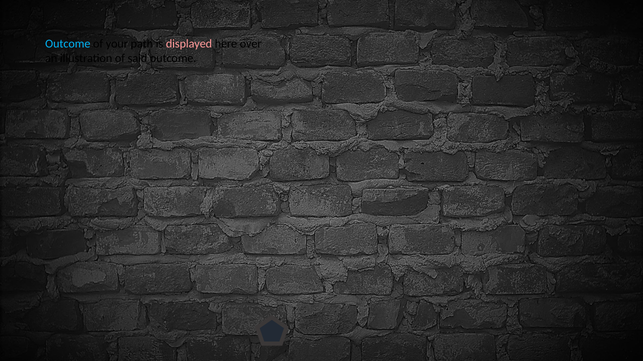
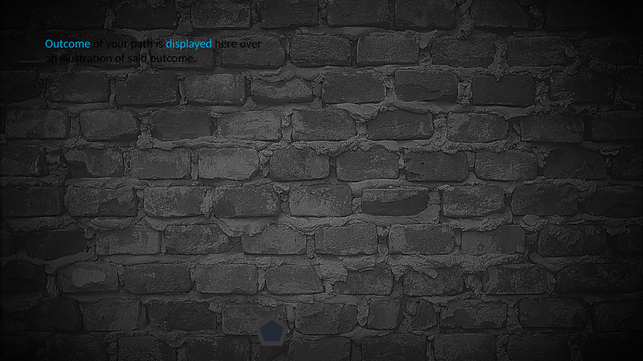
displayed colour: pink -> light blue (189, 44)
